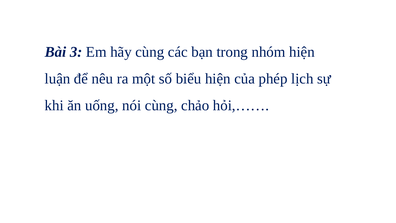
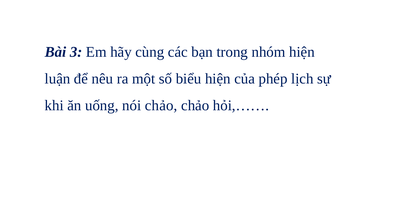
nói cùng: cùng -> chảo (161, 105)
